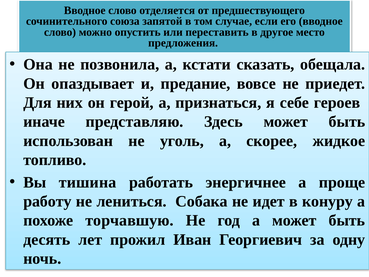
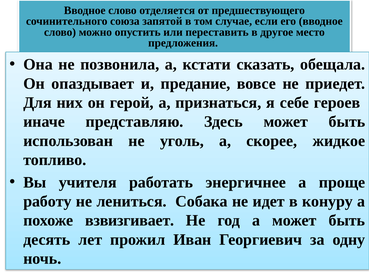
тишина: тишина -> учителя (88, 182)
торчавшую: торчавшую -> взвизгивает (130, 220)
